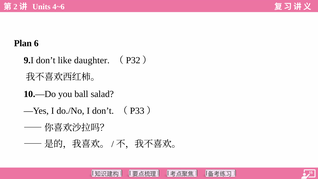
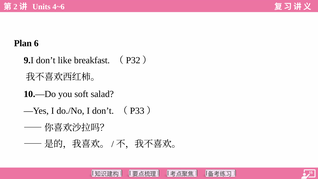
daughter: daughter -> breakfast (92, 60)
ball: ball -> soft (81, 94)
